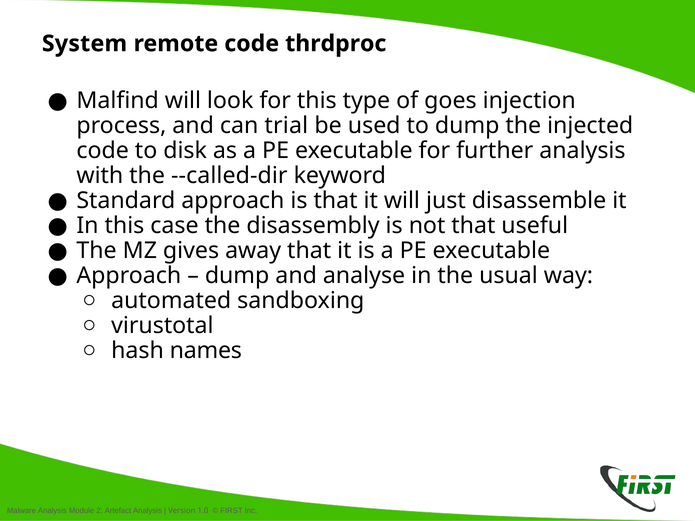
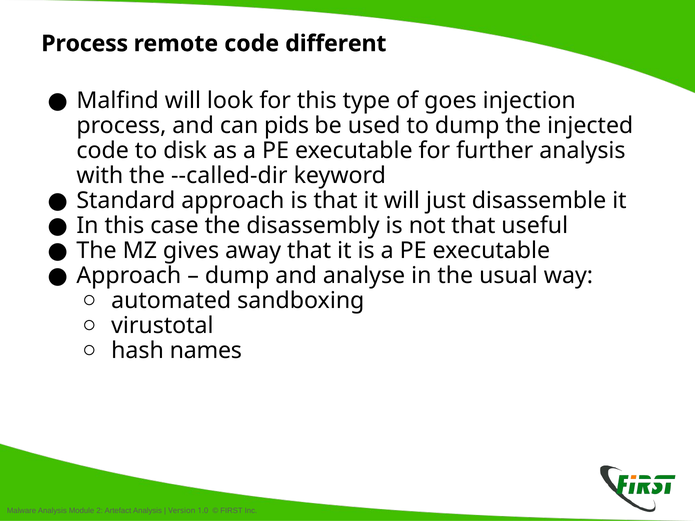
System: System -> Process (85, 44)
thrdproc: thrdproc -> different (336, 44)
trial: trial -> pids (287, 126)
